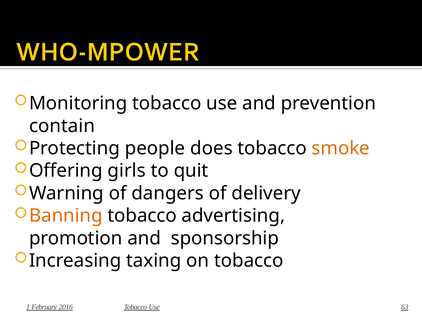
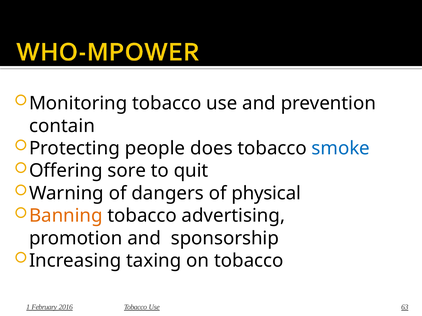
smoke colour: orange -> blue (341, 149)
girls: girls -> sore (127, 171)
delivery: delivery -> physical (266, 194)
